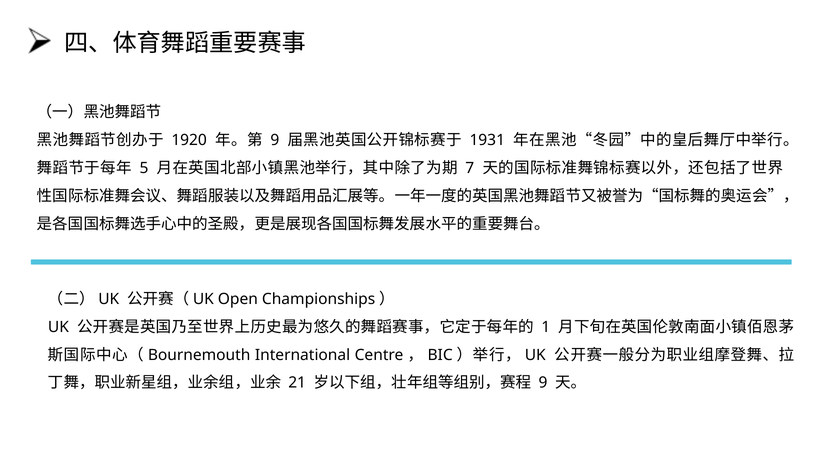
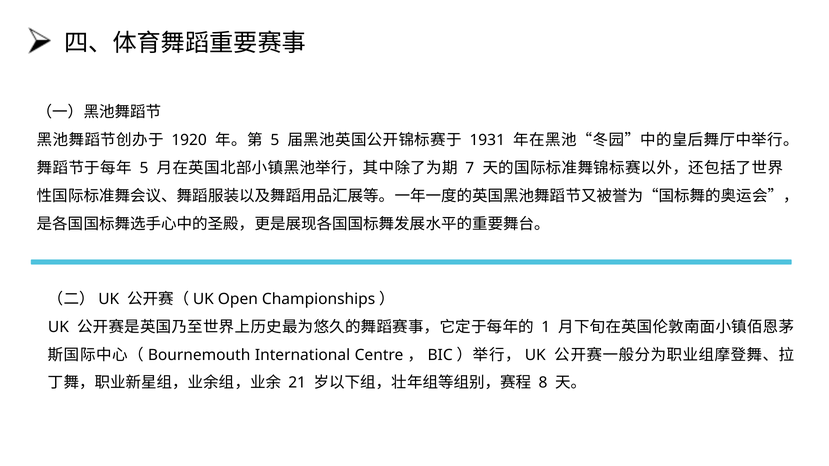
9: 9 -> 5 (275, 140)
9: 9 -> 8 (543, 383)
